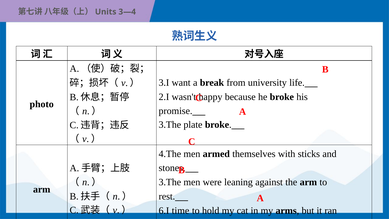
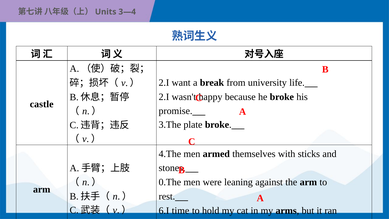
3.I: 3.I -> 2.I (164, 83)
photo: photo -> castle (42, 104)
3.The: 3.The -> 0.The (170, 182)
